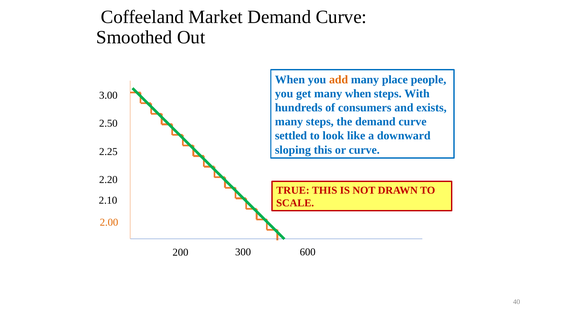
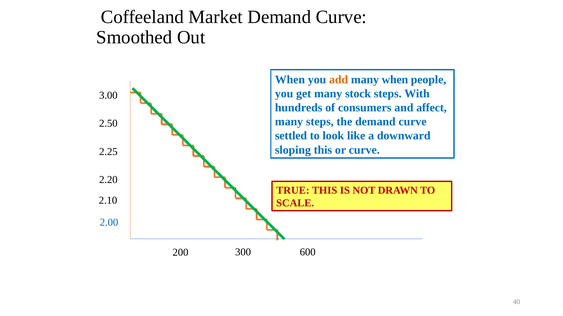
many place: place -> when (395, 80)
many when: when -> stock (358, 94)
exists: exists -> affect (431, 108)
2.00 colour: orange -> blue (109, 223)
